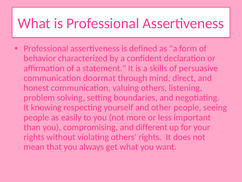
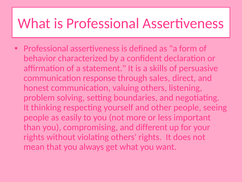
doormat: doormat -> response (99, 78)
mind: mind -> sales (160, 78)
knowing: knowing -> thinking (46, 107)
